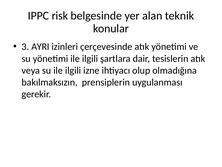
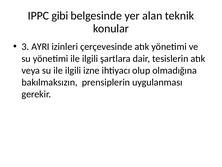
risk: risk -> gibi (60, 16)
